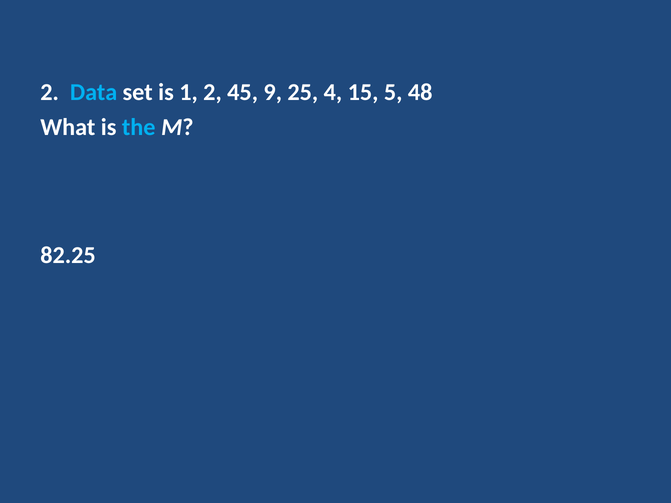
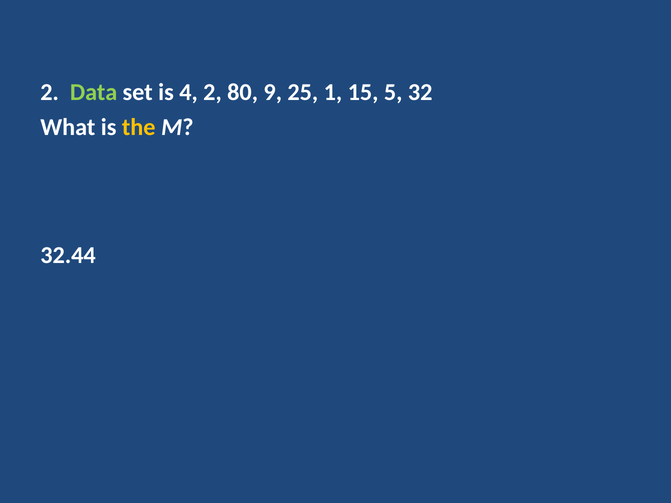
Data colour: light blue -> light green (94, 92)
1: 1 -> 4 (189, 92)
45: 45 -> 80 (243, 92)
4: 4 -> 1 (333, 92)
48: 48 -> 32 (420, 92)
the colour: light blue -> yellow (139, 127)
82.25: 82.25 -> 32.44 (68, 255)
